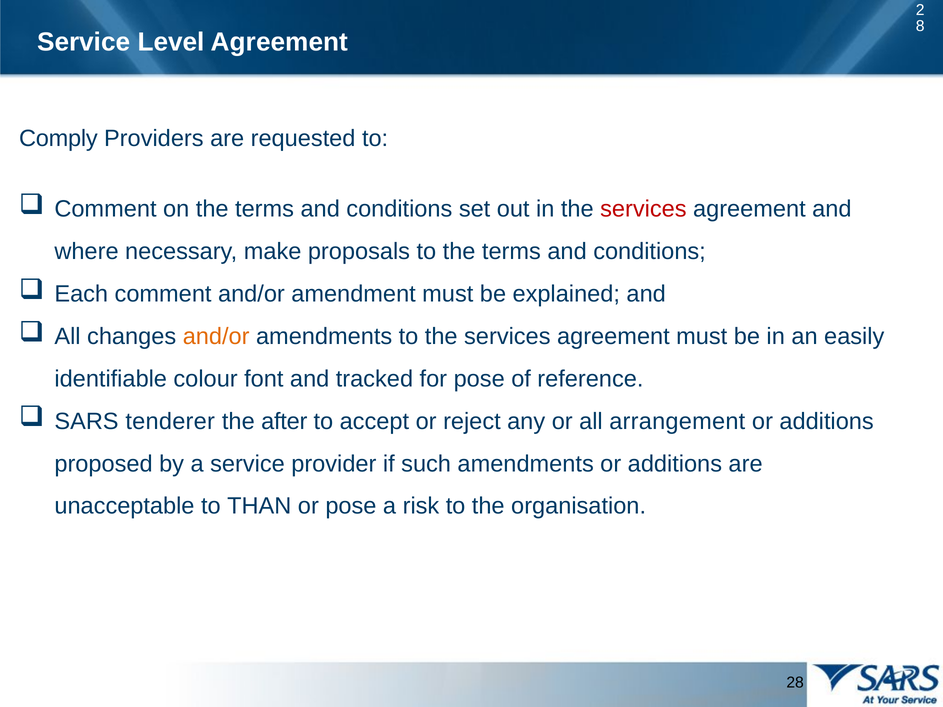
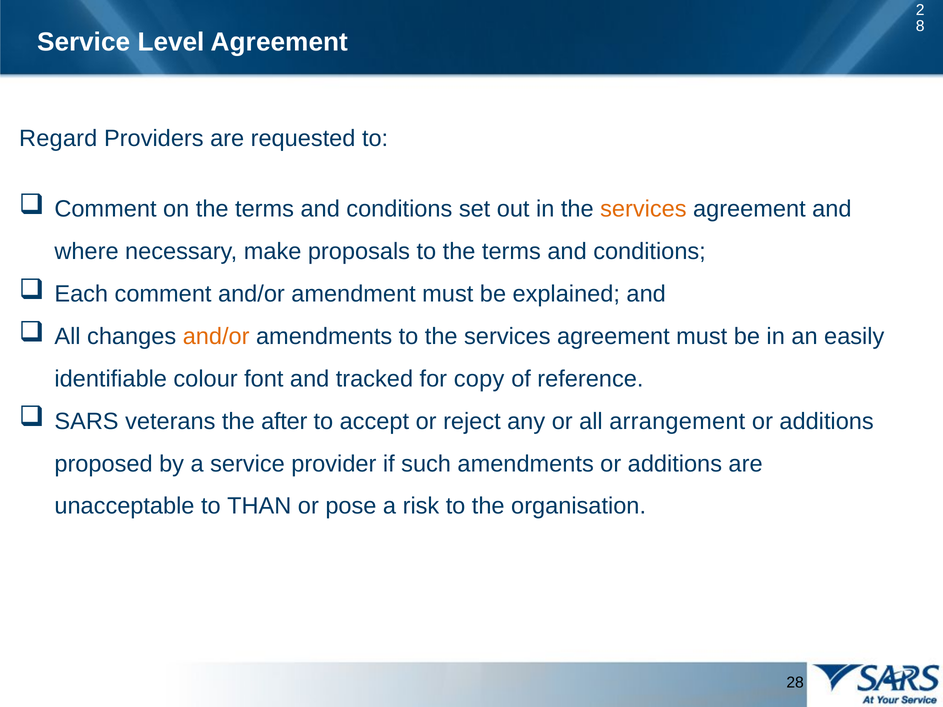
Comply: Comply -> Regard (58, 139)
services colour: red -> orange (643, 209)
for pose: pose -> copy (479, 379)
tenderer: tenderer -> veterans (170, 421)
